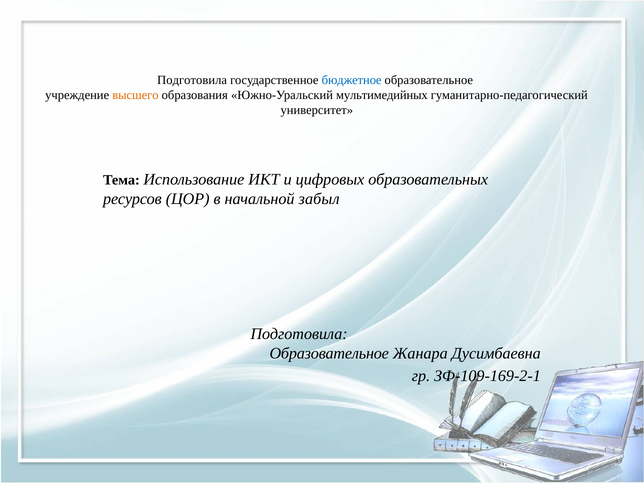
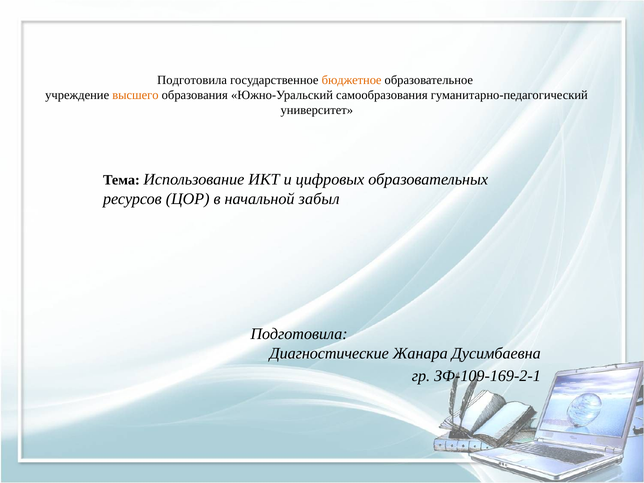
бюджетное colour: blue -> orange (352, 80)
мультимедийных: мультимедийных -> самообразования (382, 95)
Образовательное: Образовательное -> Диагностические (329, 353)
